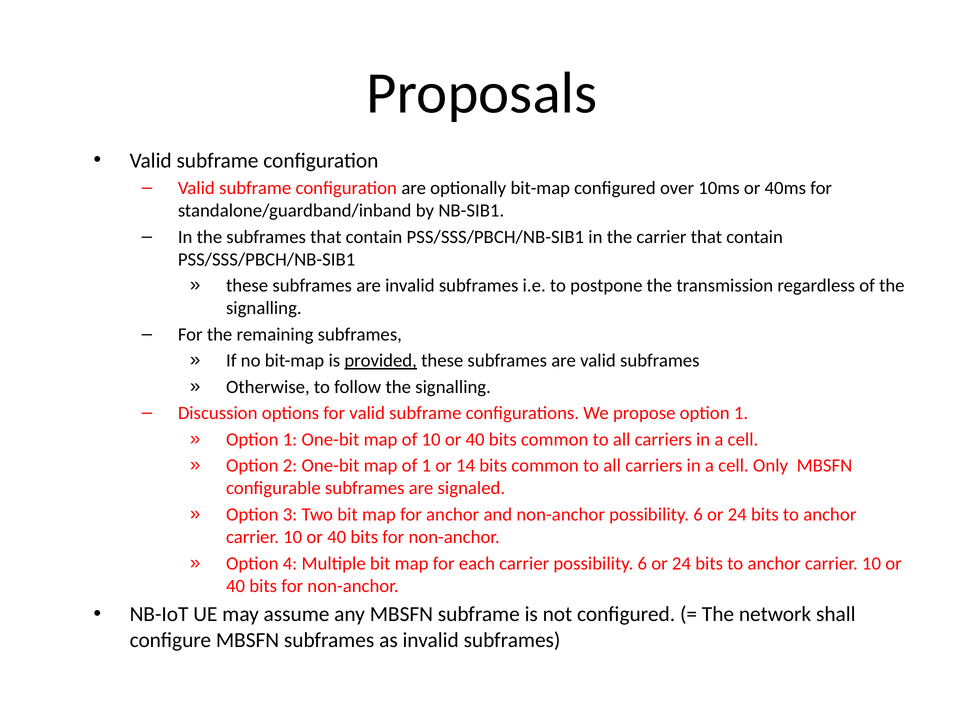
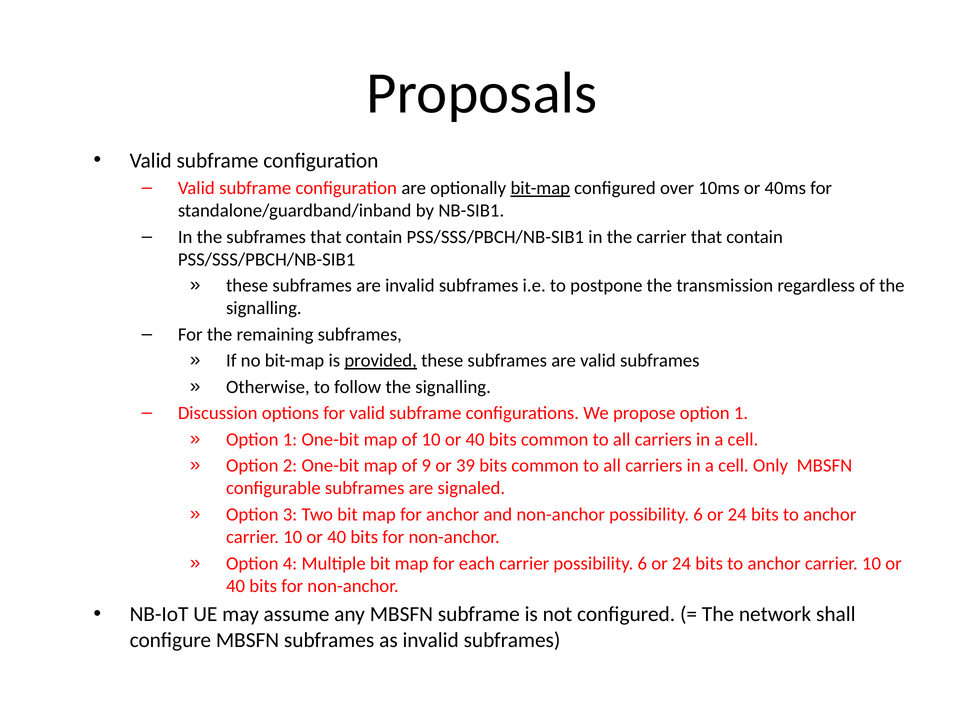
bit-map underline: none -> present (540, 188)
of 1: 1 -> 9 (426, 466)
14: 14 -> 39 (466, 466)
